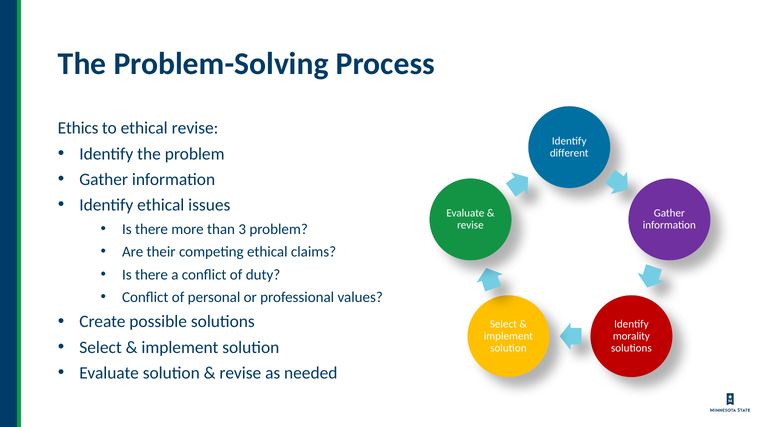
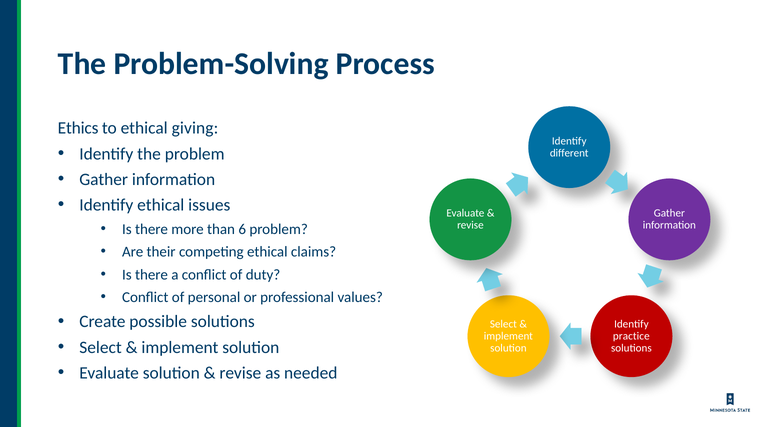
ethical revise: revise -> giving (195, 128)
3: 3 -> 6 (242, 229)
morality: morality -> practice (631, 336)
